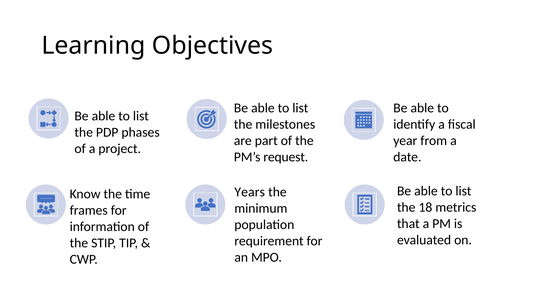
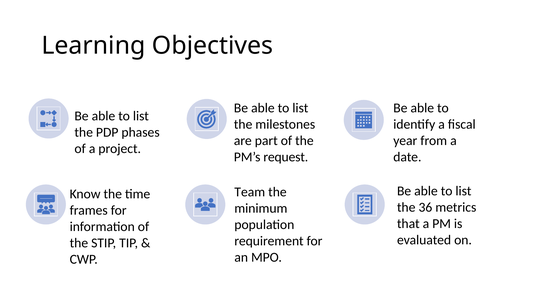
Years: Years -> Team (250, 192)
18: 18 -> 36 (425, 207)
